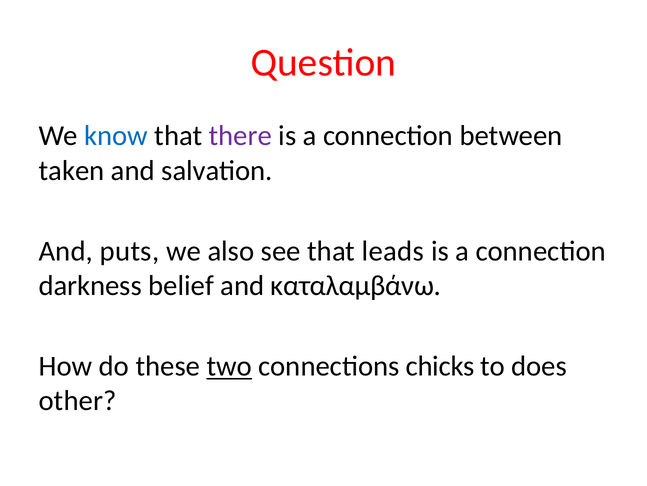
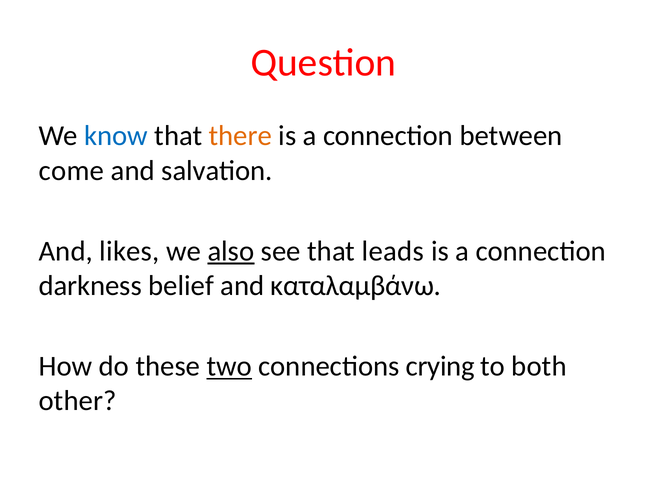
there colour: purple -> orange (240, 136)
taken: taken -> come (71, 170)
puts: puts -> likes (130, 251)
also underline: none -> present (231, 251)
chicks: chicks -> crying (440, 366)
does: does -> both (539, 366)
